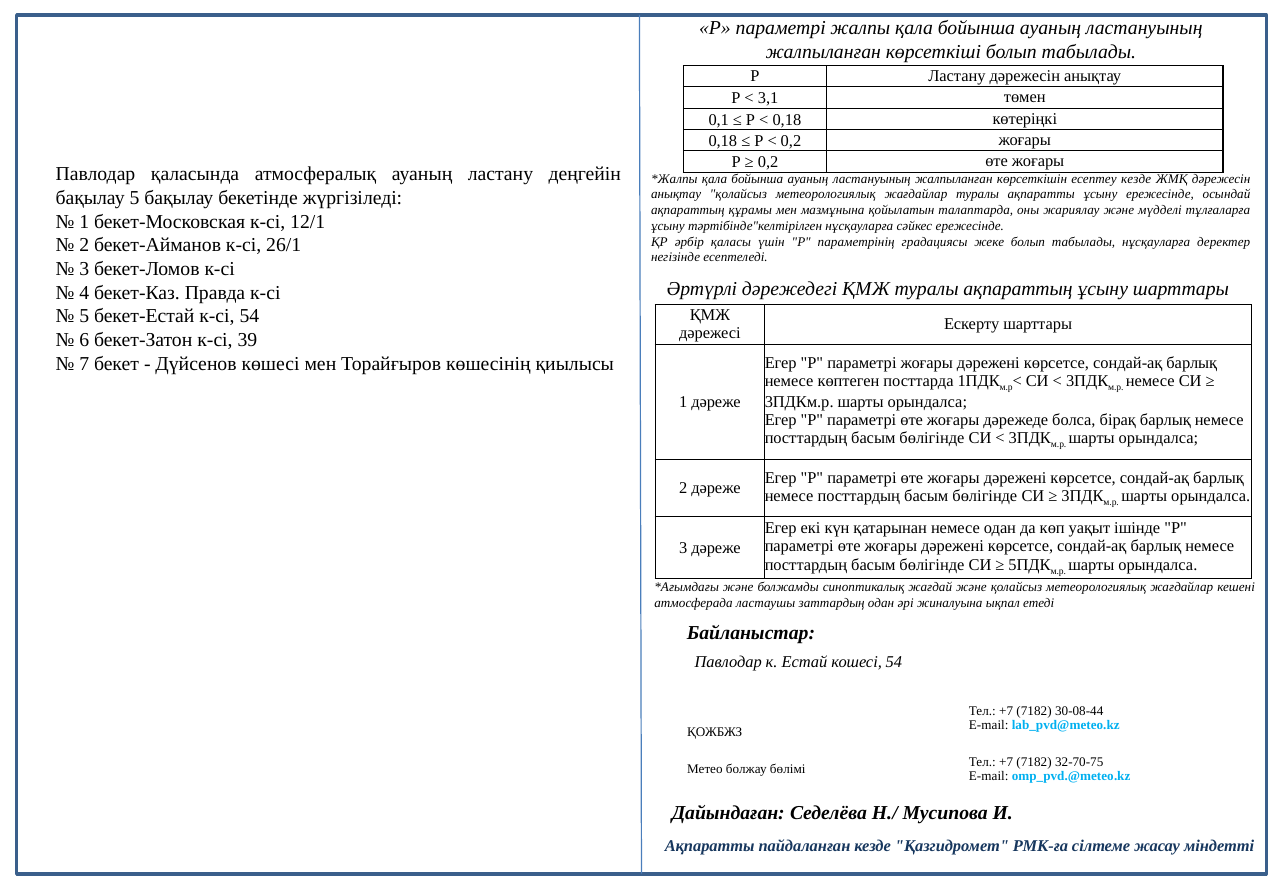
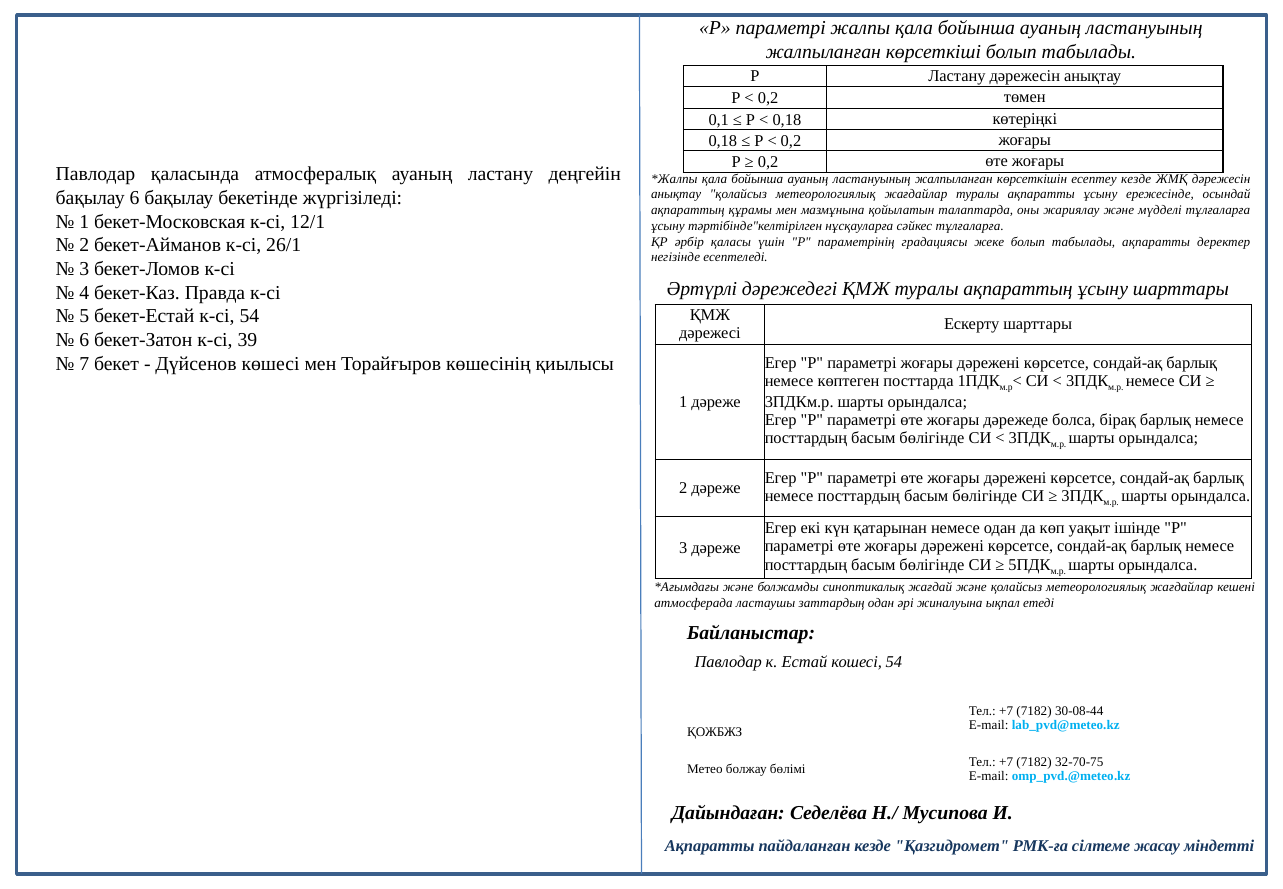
3,1: 3,1 -> 0,2 (768, 98)
бақылау 5: 5 -> 6 (135, 198)
сәйкес ережесінде: ережесінде -> тұлғаларға (970, 226)
табылады нұсқауларға: нұсқауларға -> ақпаратты (1156, 242)
